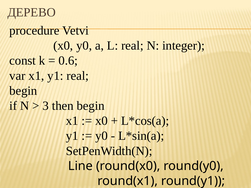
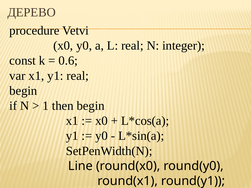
3: 3 -> 1 (46, 106)
